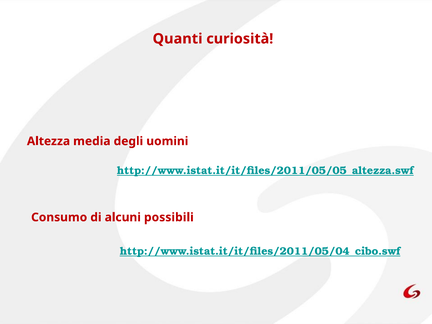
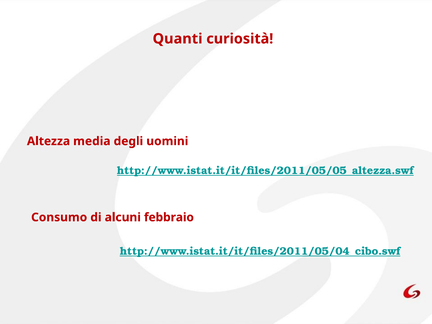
possibili: possibili -> febbraio (169, 217)
